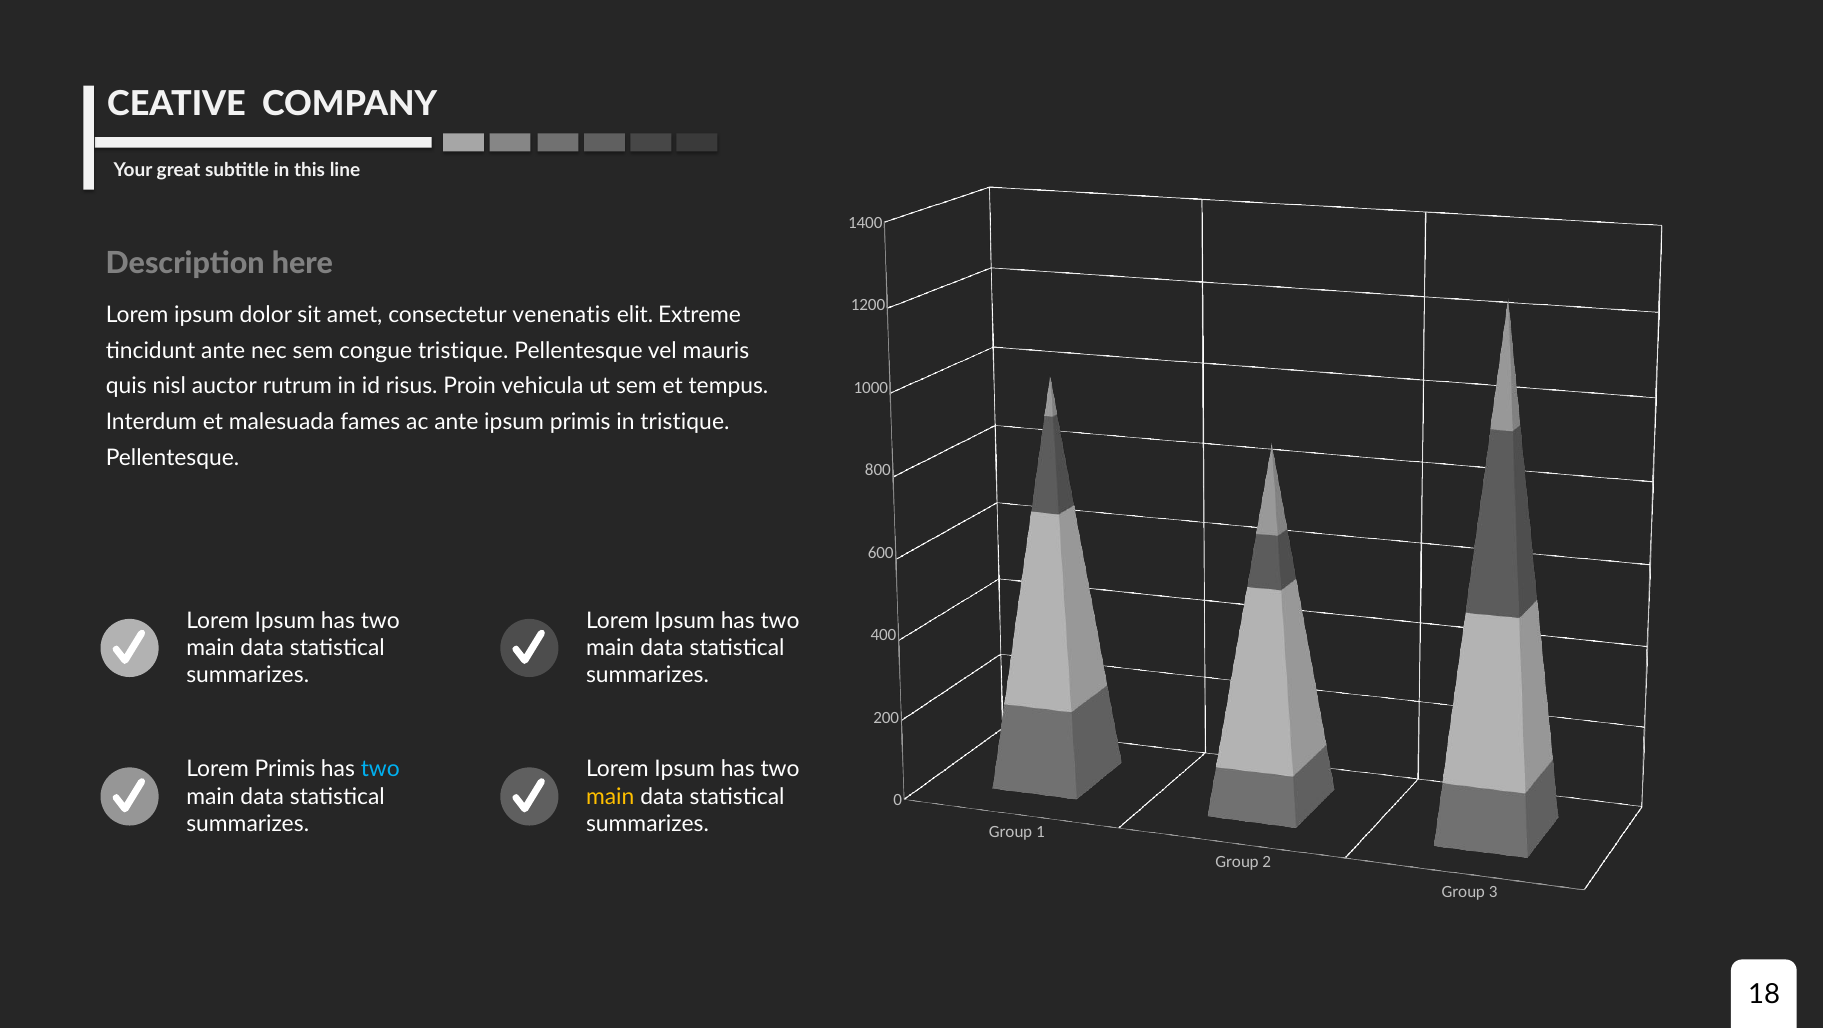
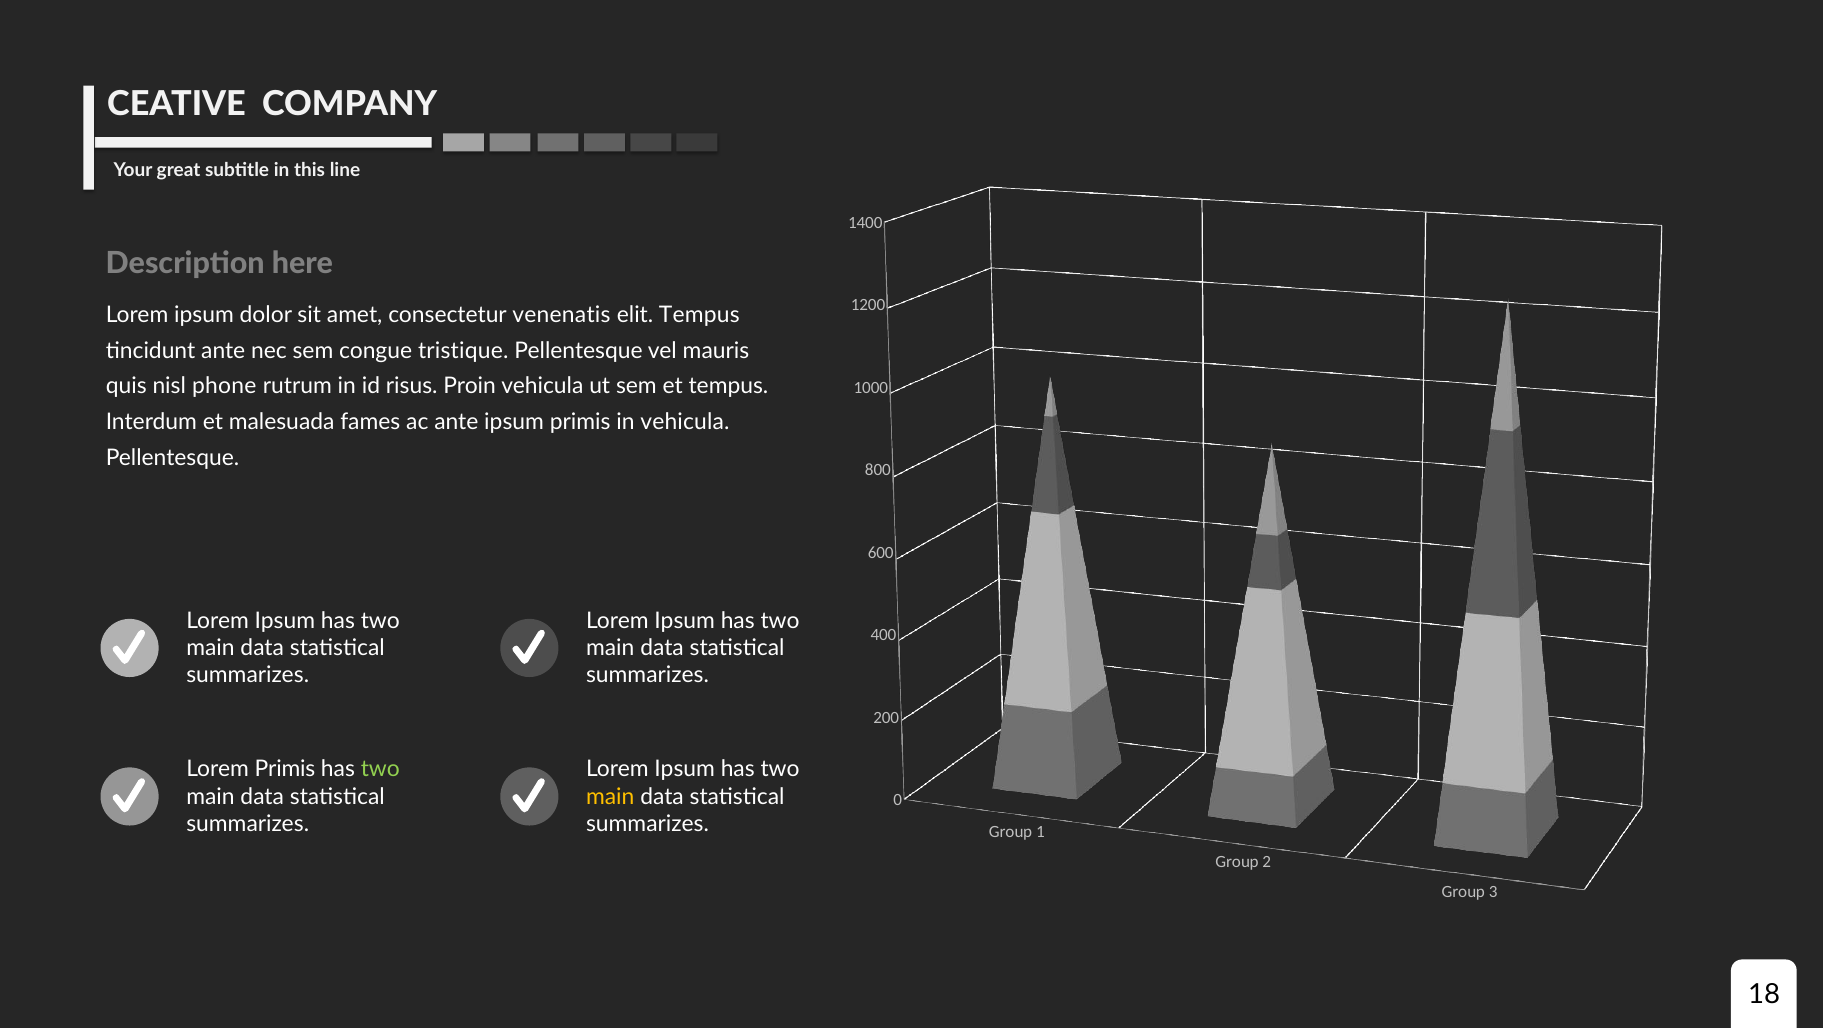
elit Extreme: Extreme -> Tempus (699, 315)
auctor: auctor -> phone (224, 386)
in tristique: tristique -> vehicula (685, 422)
two colour: light blue -> light green (380, 769)
